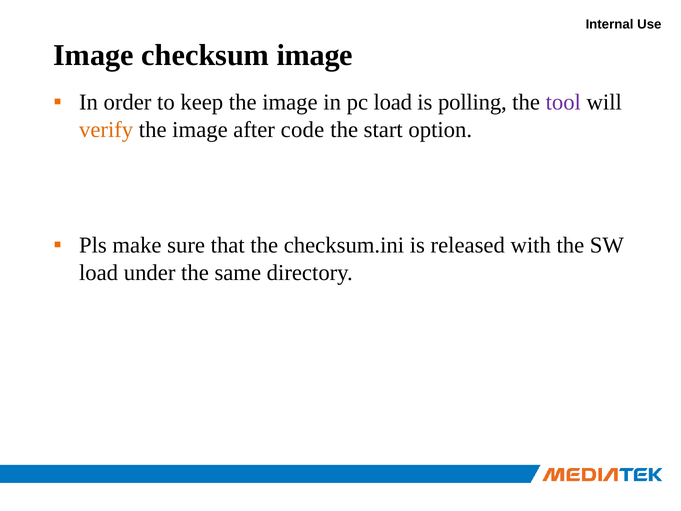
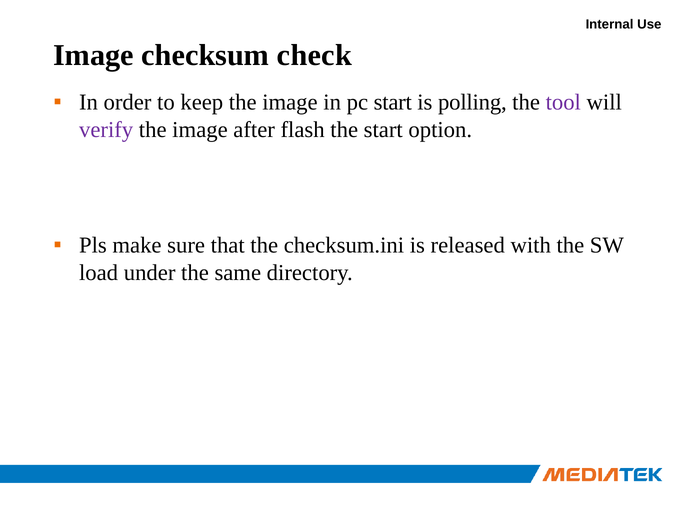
checksum image: image -> check (314, 55)
pc load: load -> start (393, 102)
verify colour: orange -> purple (106, 130)
code: code -> flash (303, 130)
